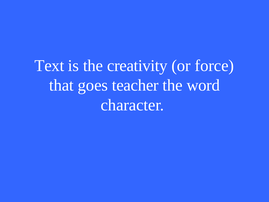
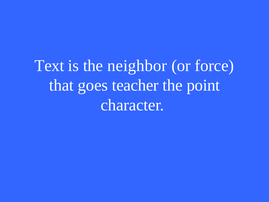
creativity: creativity -> neighbor (137, 65)
word: word -> point (203, 85)
